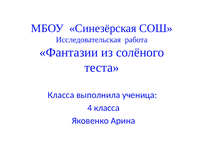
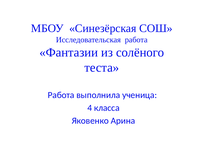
Класса: Класса -> Работа (61, 95)
